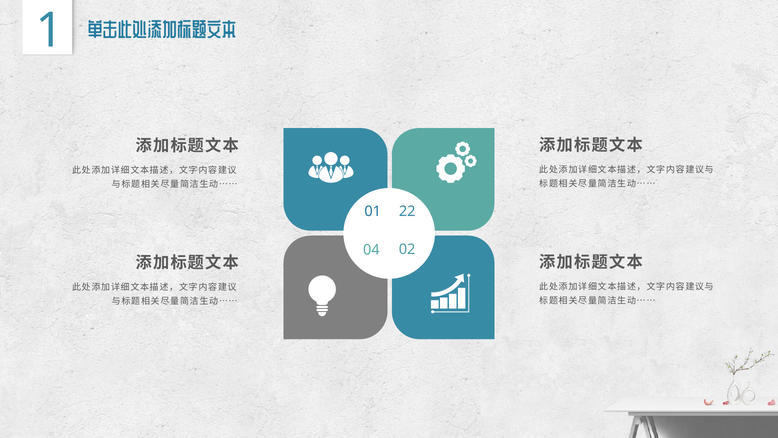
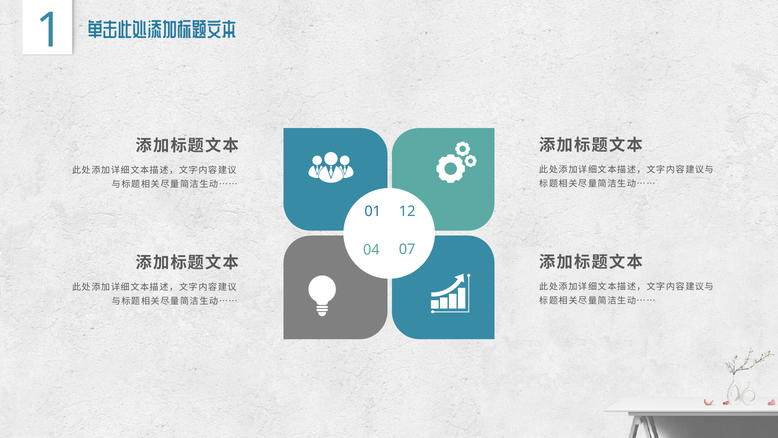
22: 22 -> 12 (407, 211)
02: 02 -> 07 (407, 249)
